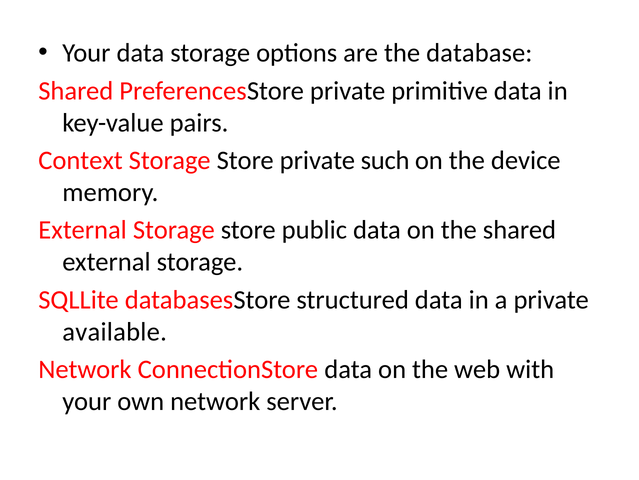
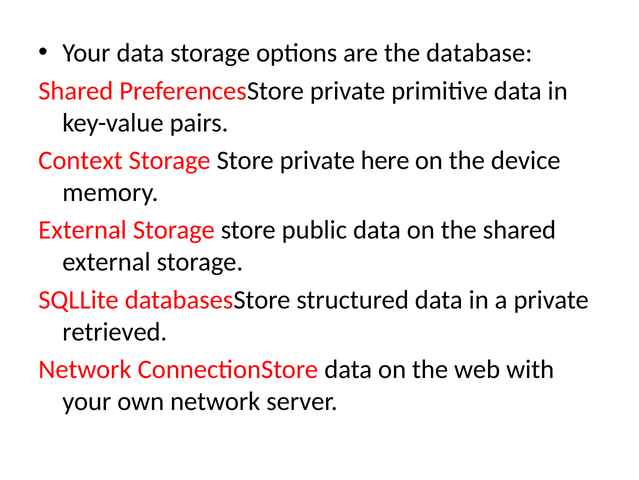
such: such -> here (385, 160)
available: available -> retrieved (115, 331)
